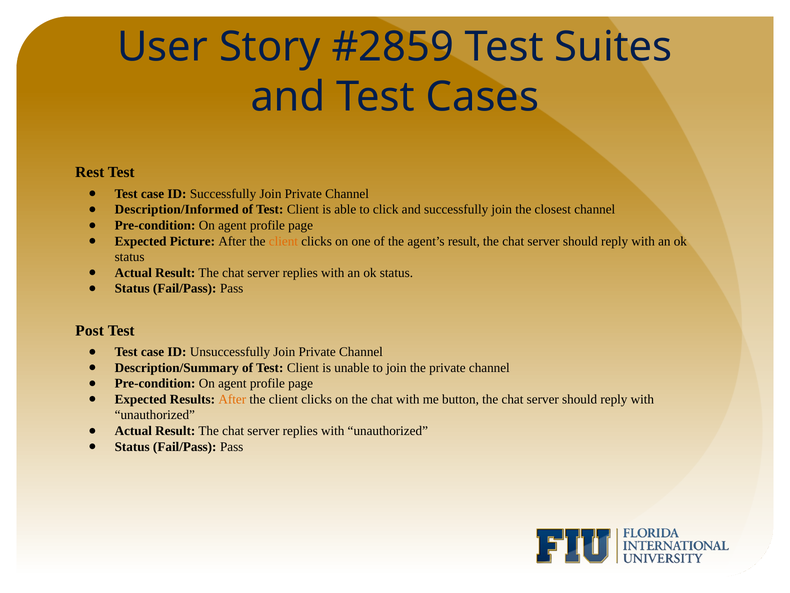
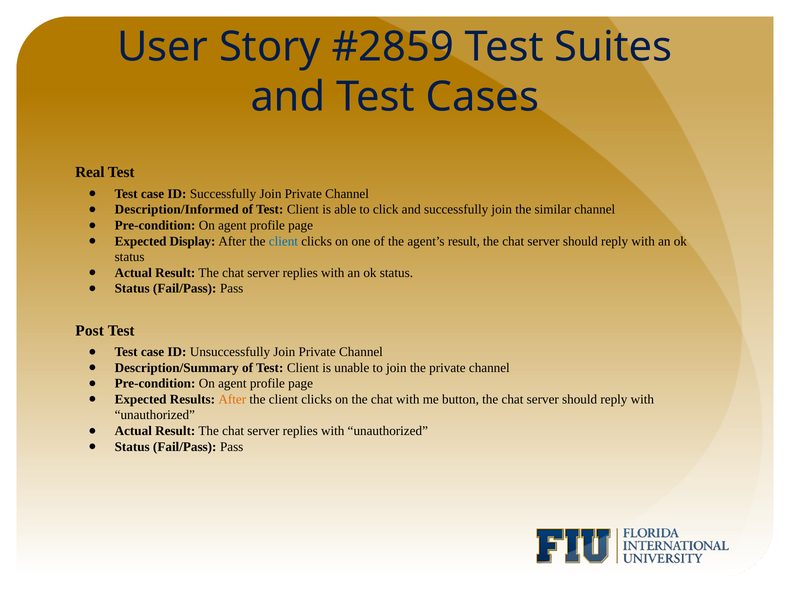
Rest: Rest -> Real (90, 172)
closest: closest -> similar (553, 209)
Picture: Picture -> Display (192, 241)
client colour: orange -> blue (283, 241)
